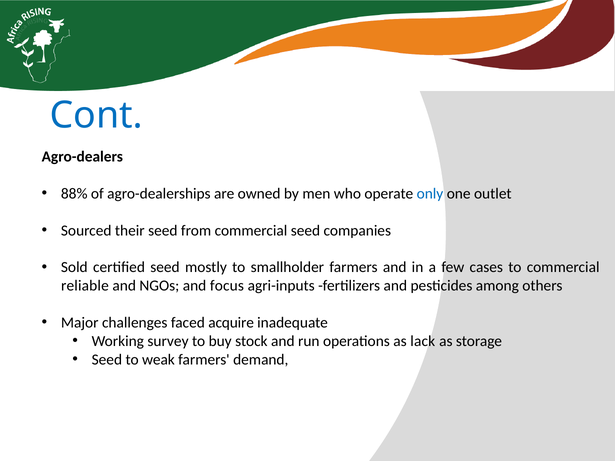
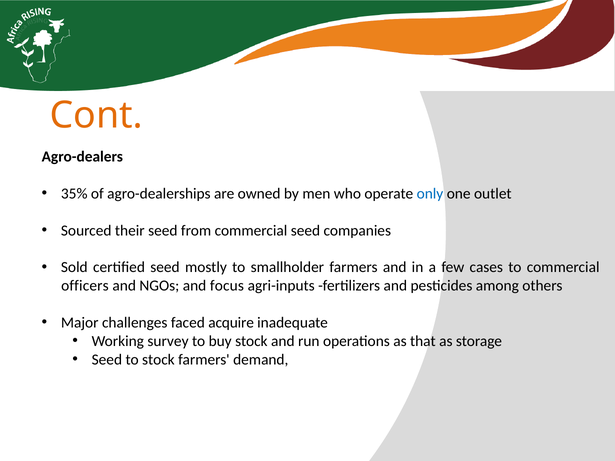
Cont colour: blue -> orange (96, 115)
88%: 88% -> 35% (74, 194)
reliable: reliable -> officers (85, 286)
lack: lack -> that (423, 341)
to weak: weak -> stock (158, 360)
